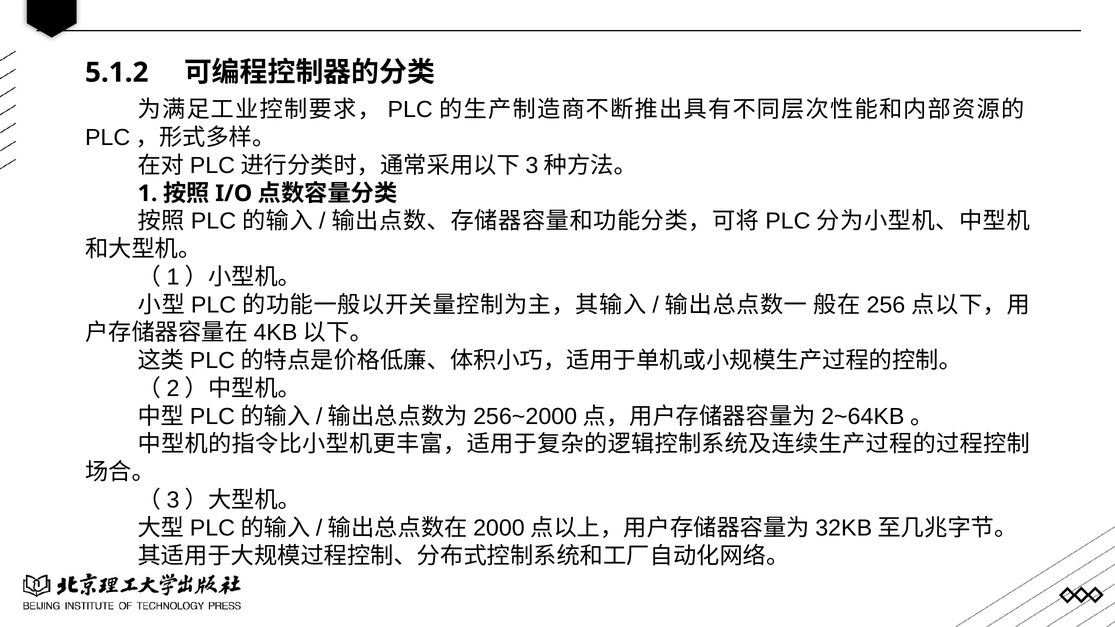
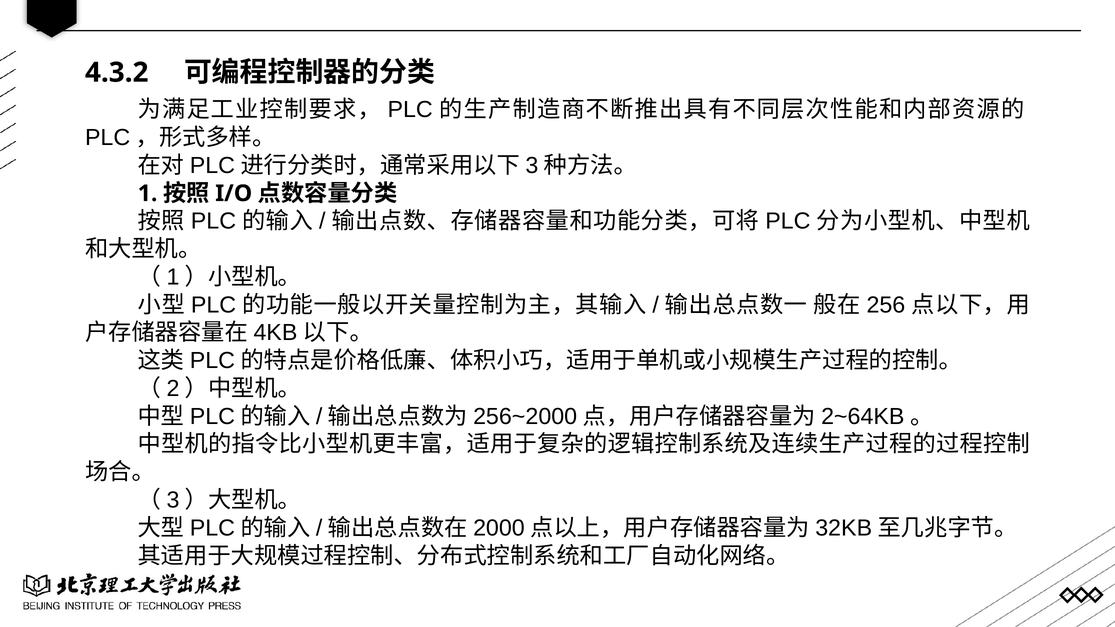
5.1.2: 5.1.2 -> 4.3.2 (117, 73)
